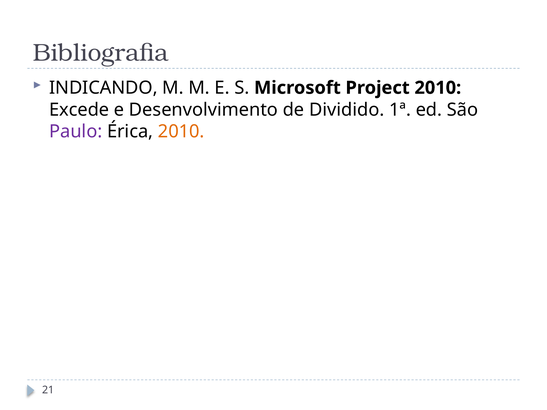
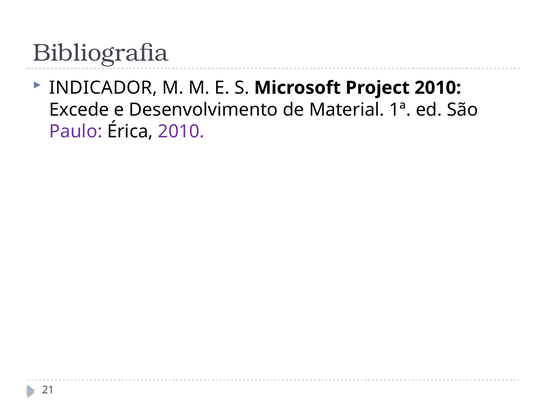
INDICANDO: INDICANDO -> INDICADOR (103, 88)
Dividido: Dividido -> Material (347, 110)
2010 colour: orange -> purple (181, 132)
